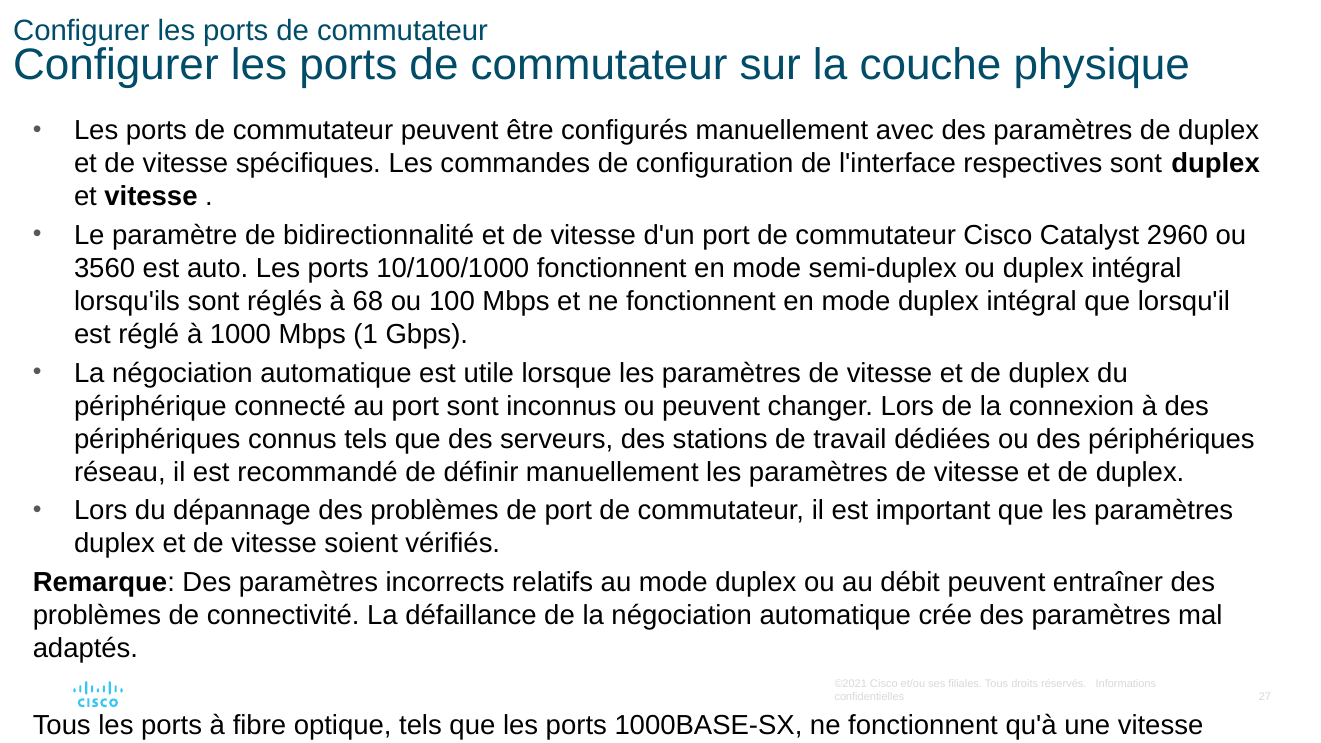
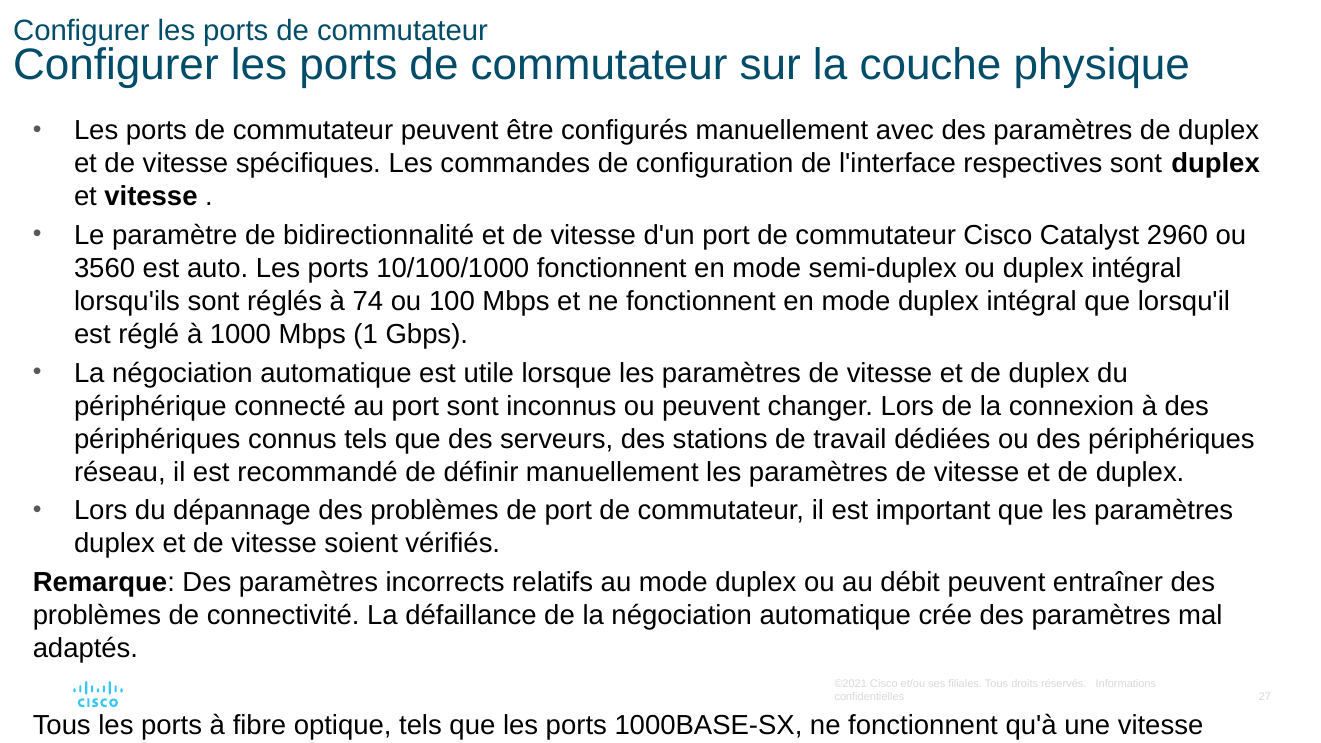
68: 68 -> 74 (368, 301)
